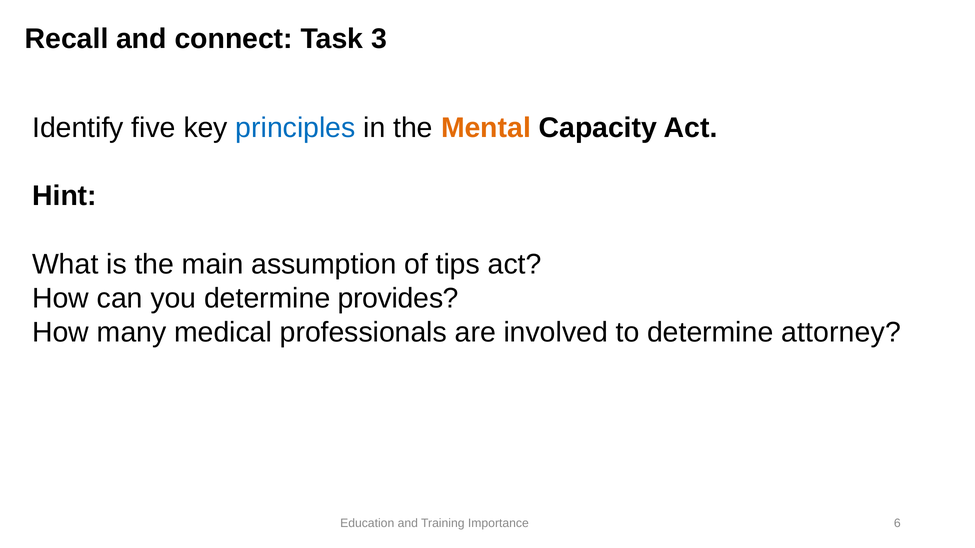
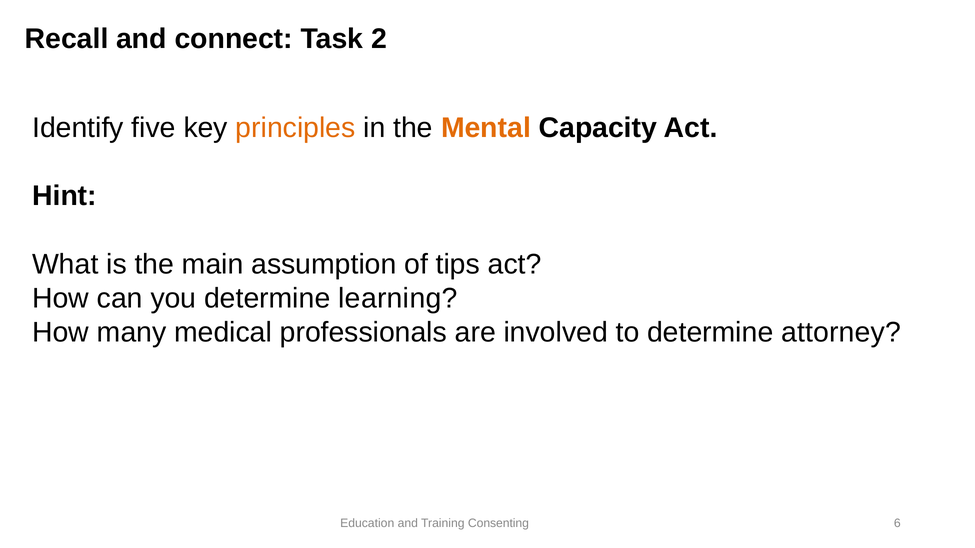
3: 3 -> 2 (379, 39)
principles colour: blue -> orange (295, 128)
provides: provides -> learning (398, 299)
Importance: Importance -> Consenting (498, 524)
